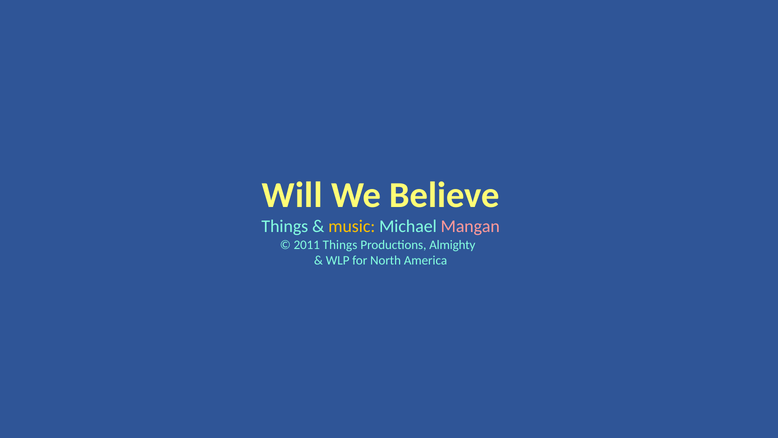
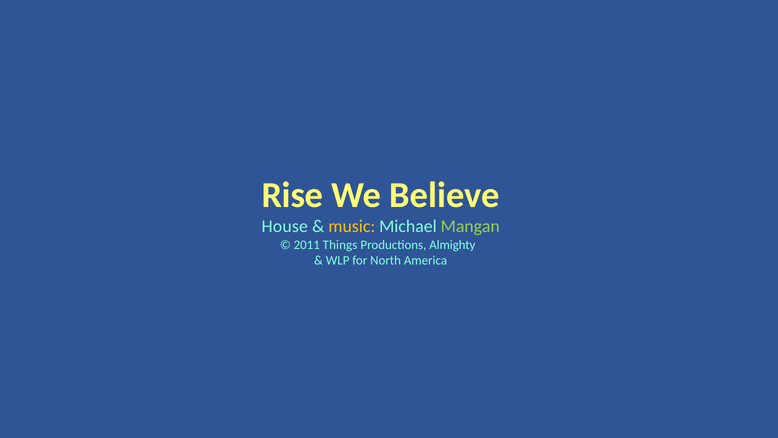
Will: Will -> Rise (292, 195)
Things: Things -> House (285, 226)
Mangan colour: pink -> light green (470, 226)
